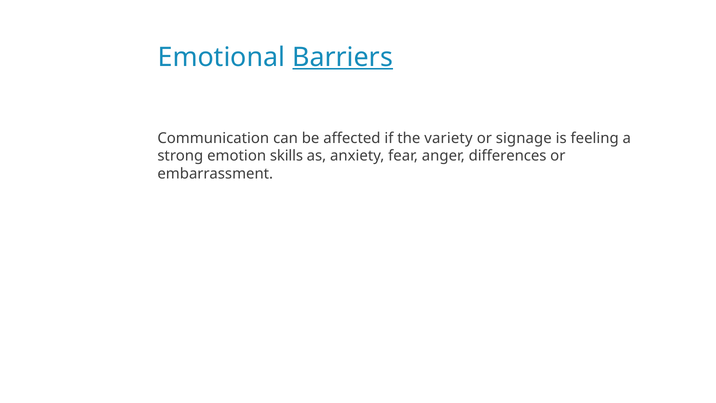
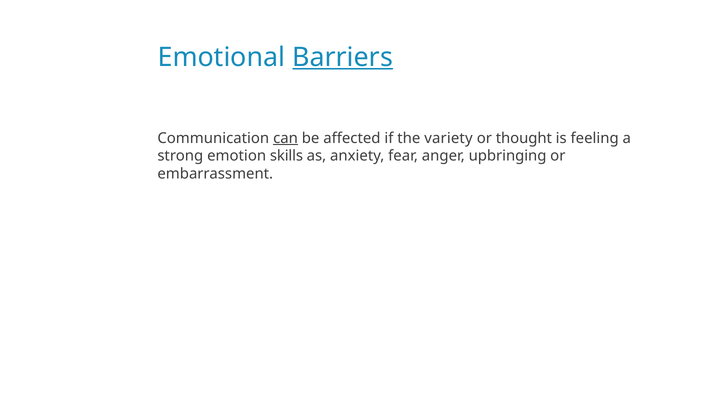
can underline: none -> present (286, 138)
signage: signage -> thought (524, 138)
differences: differences -> upbringing (508, 156)
